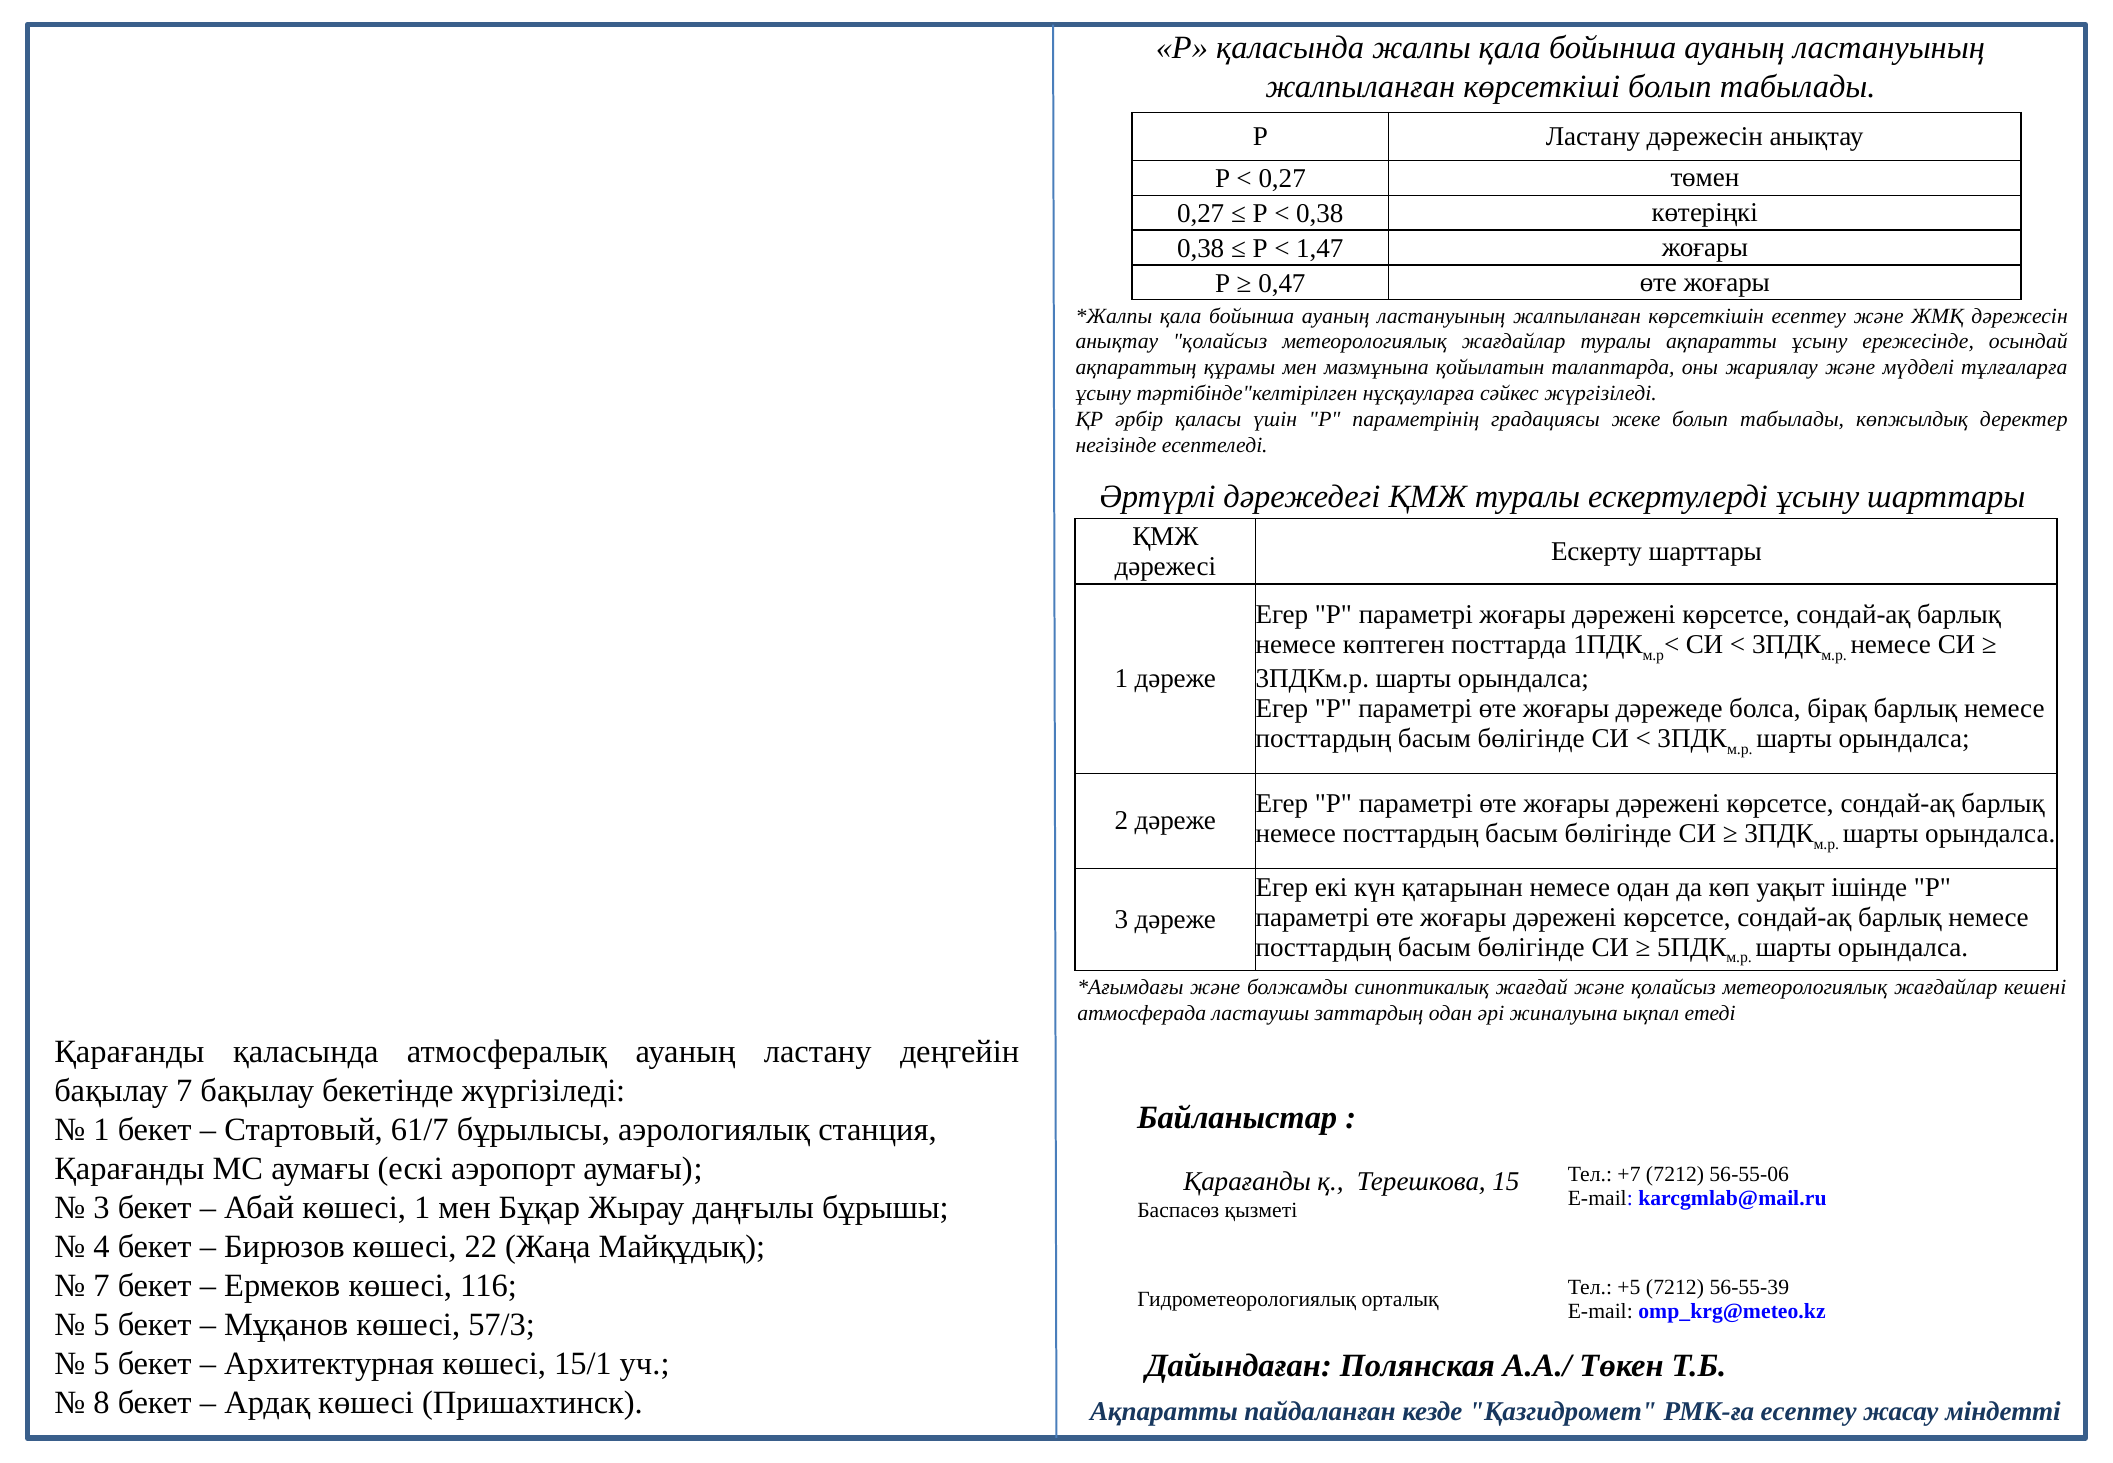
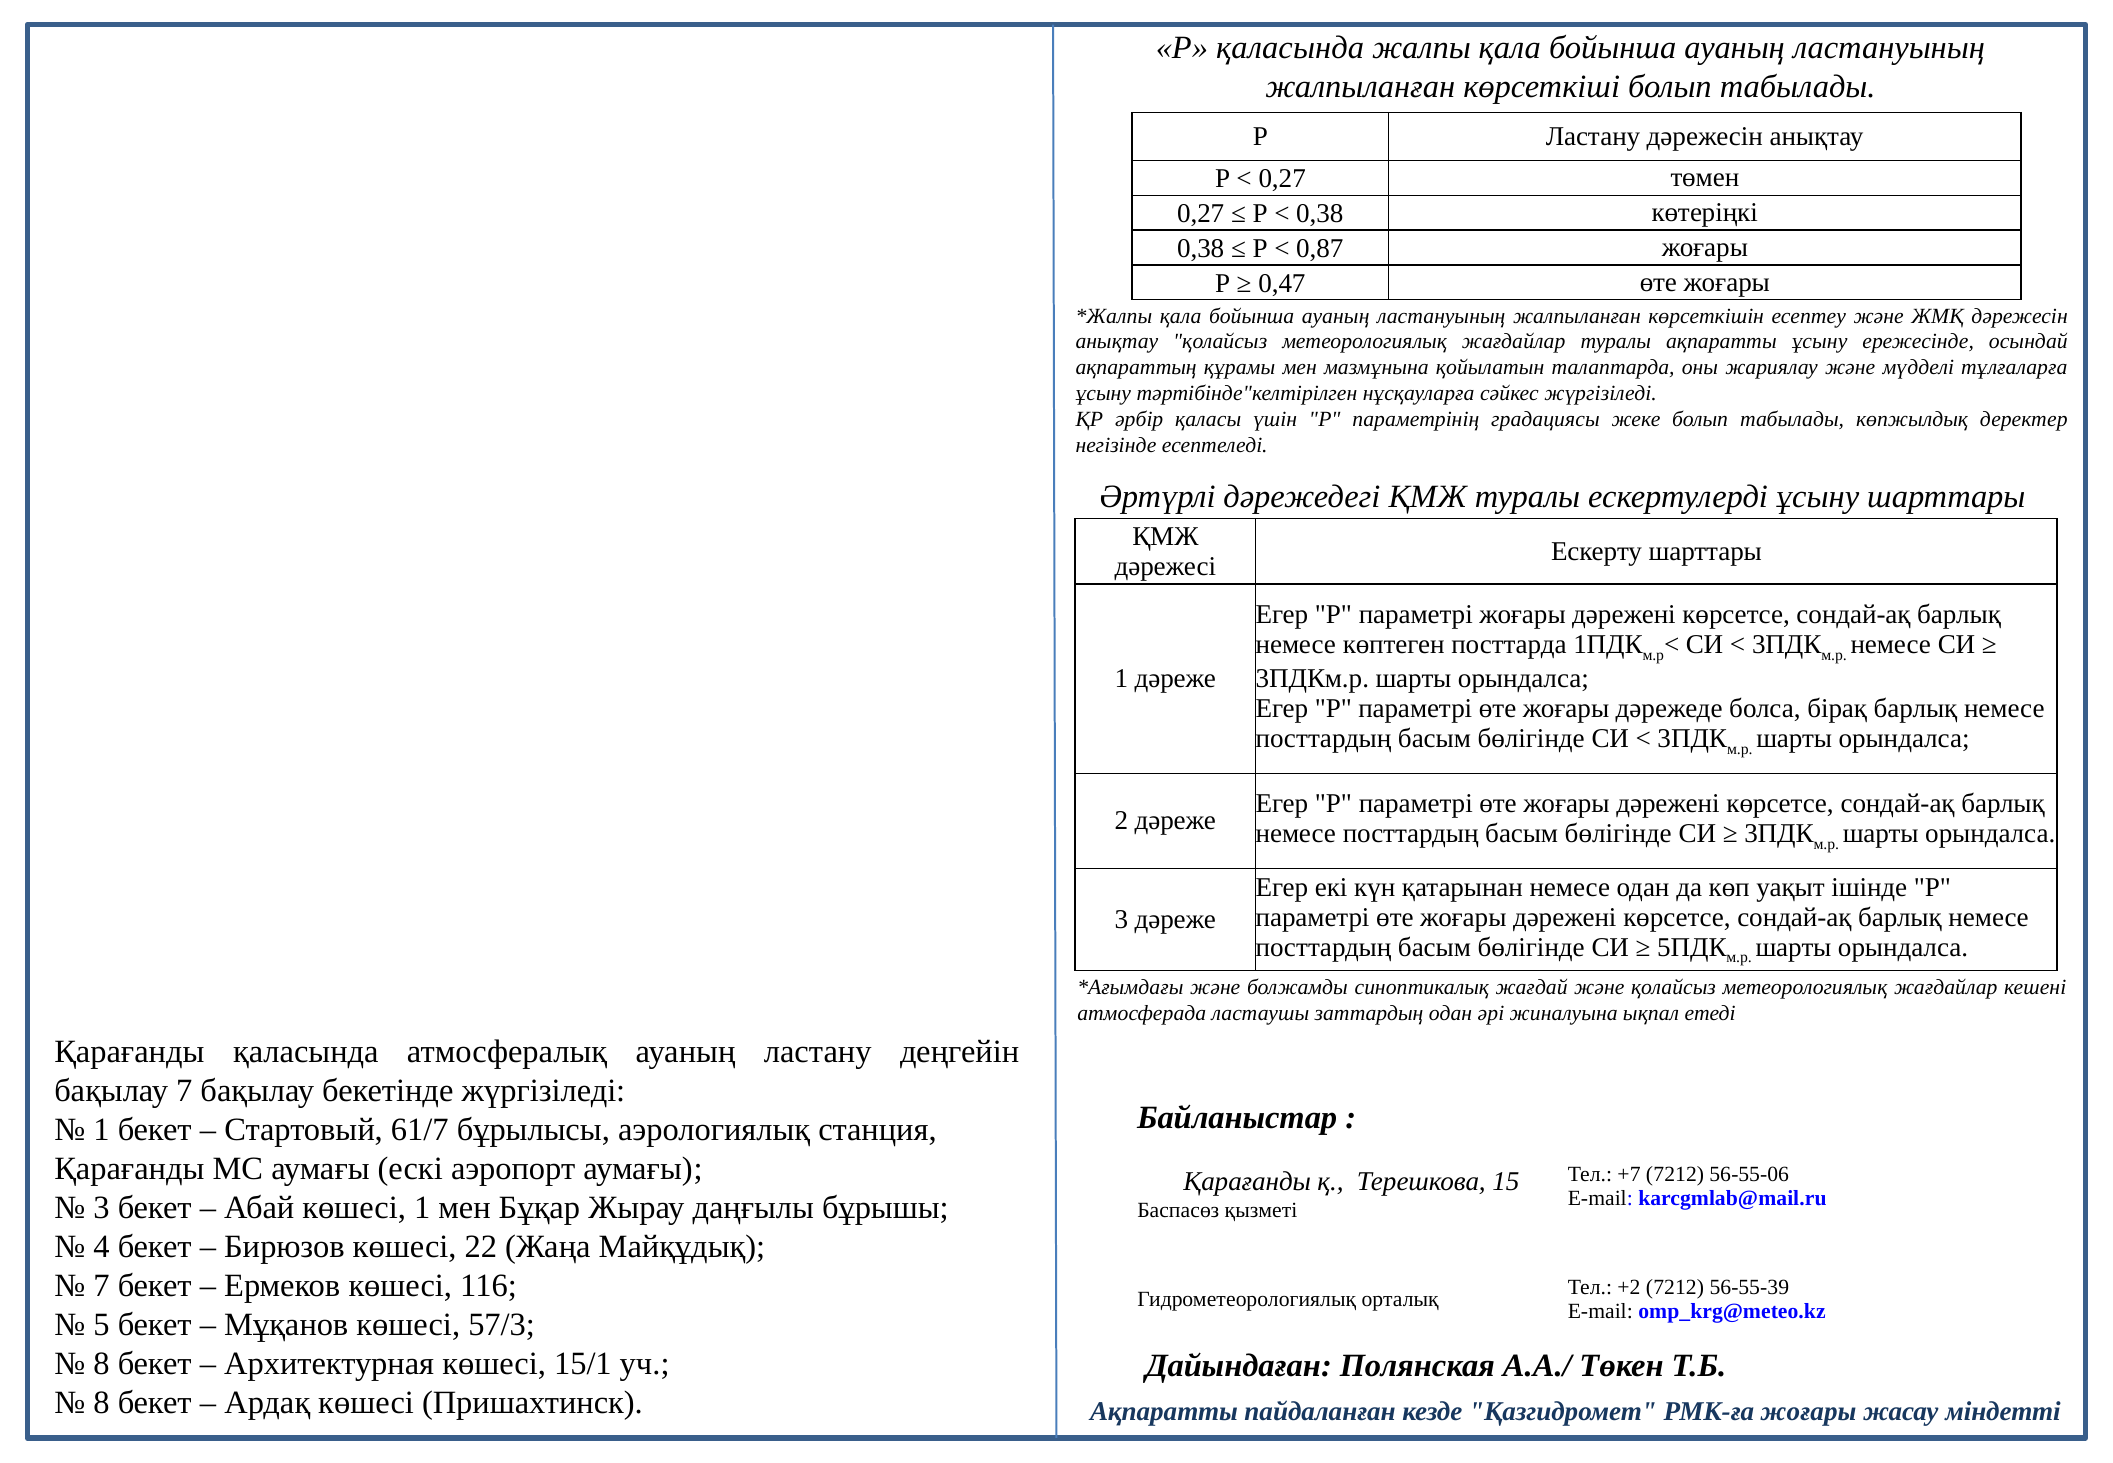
1,47: 1,47 -> 0,87 (1320, 249)
+5: +5 -> +2 (1629, 1287)
5: 5 -> 8 (102, 1363)
РМК-ға есептеу: есептеу -> жоғары (1809, 1411)
